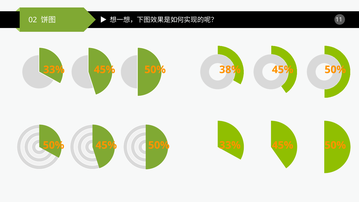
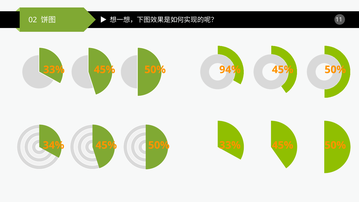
38%: 38% -> 94% (230, 70)
50%: 50% -> 34% (54, 145)
